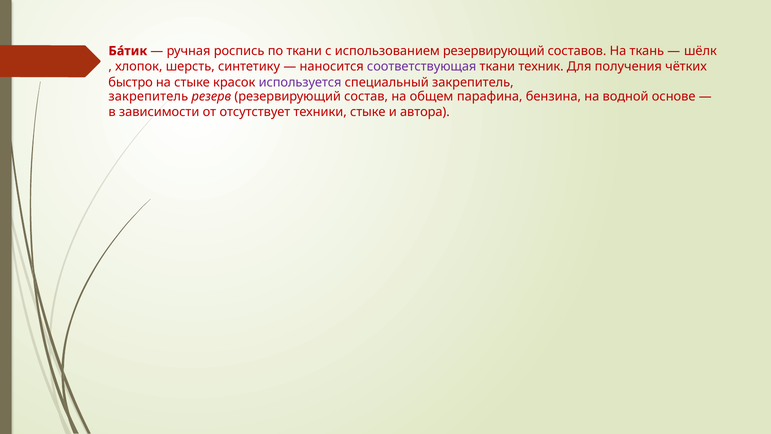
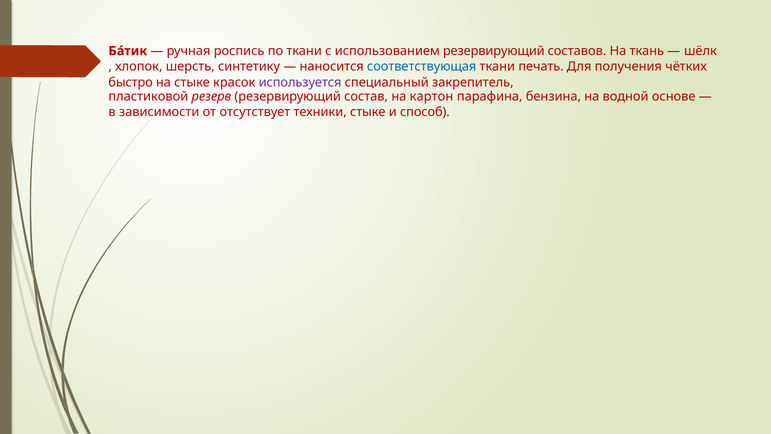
соответствующая colour: purple -> blue (422, 67)
техник: техник -> печать (541, 67)
закрепитель: закрепитель -> пластиковой (148, 96)
общем: общем -> картон (431, 96)
автора: автора -> способ (425, 112)
